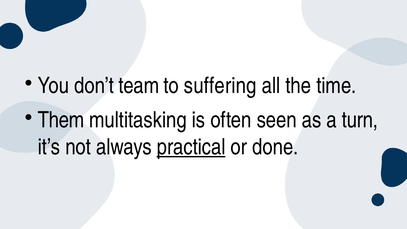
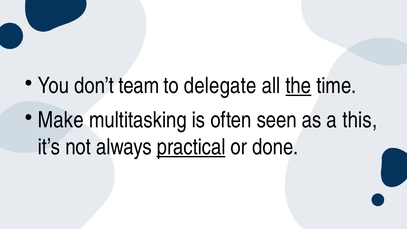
suffering: suffering -> delegate (220, 86)
the underline: none -> present (298, 86)
Them: Them -> Make (61, 120)
turn: turn -> this (360, 120)
